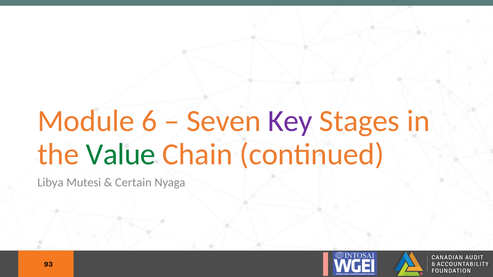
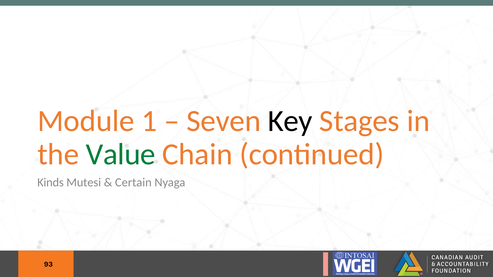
6: 6 -> 1 (149, 121)
Key colour: purple -> black (290, 121)
Libya: Libya -> Kinds (51, 183)
